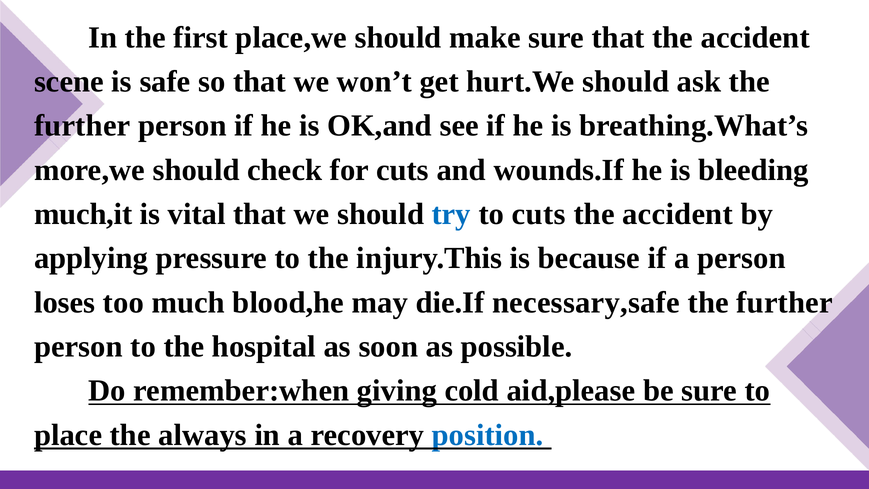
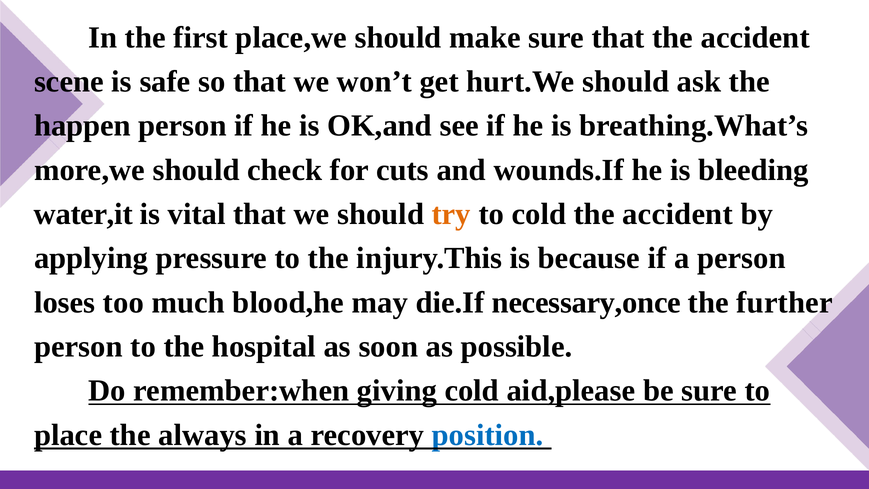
further: further -> happen (82, 126)
much,it: much,it -> water,it (83, 214)
try colour: blue -> orange (451, 214)
to cuts: cuts -> cold (539, 214)
necessary,safe: necessary,safe -> necessary,once (586, 302)
